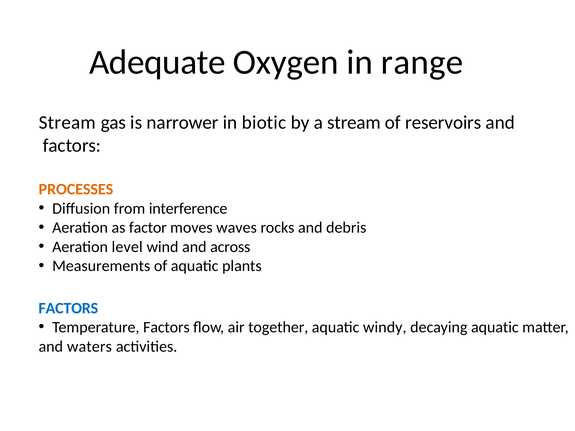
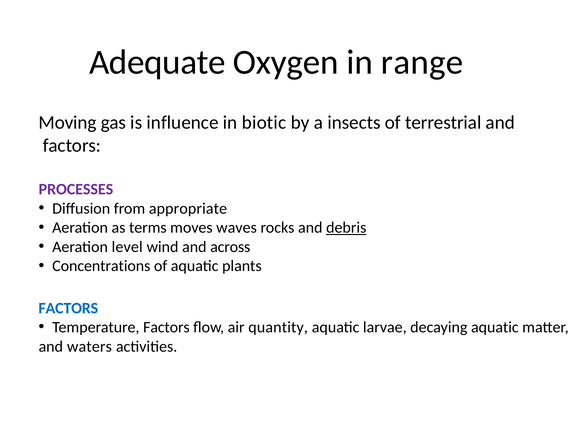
Stream: Stream -> Moving (68, 123)
narrower: narrower -> influence (183, 123)
a stream: stream -> insects (354, 123)
reservoirs: reservoirs -> terrestrial (443, 123)
PROCESSES colour: orange -> purple (76, 189)
interference: interference -> appropriate (188, 209)
factor: factor -> terms (148, 228)
debris underline: none -> present (346, 228)
Measurements: Measurements -> Concentrations (101, 266)
together: together -> quantity (278, 327)
windy: windy -> larvae (385, 327)
